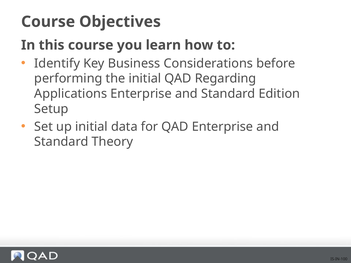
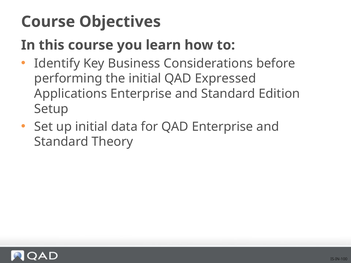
Regarding: Regarding -> Expressed (225, 79)
